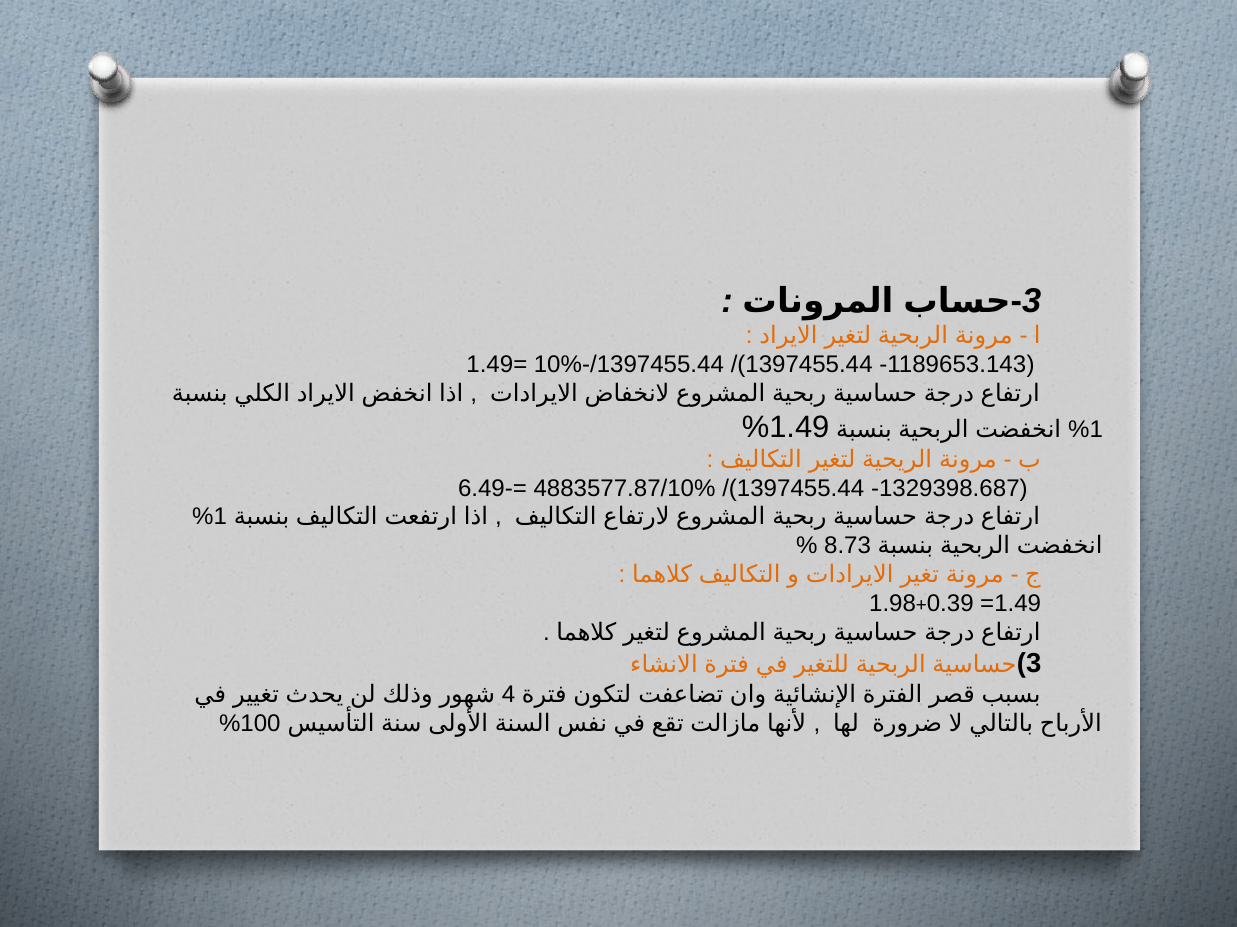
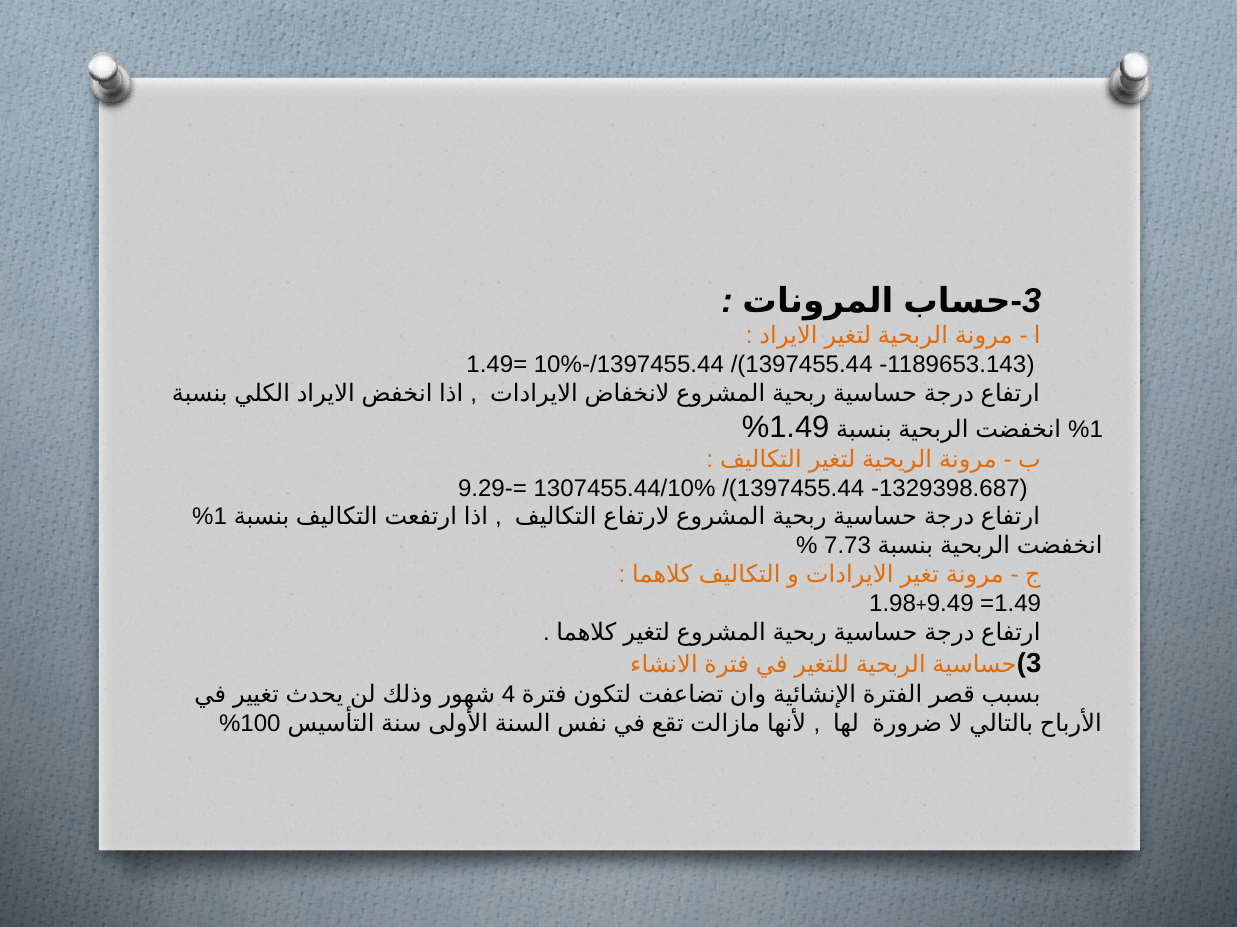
6.49: 6.49 -> 9.29 (481, 489)
4883577.87/10%: 4883577.87/10% -> 1307455.44/10% (625, 489)
8.73: 8.73 -> 7.73 (848, 546)
0.39: 0.39 -> 9.49 (950, 604)
